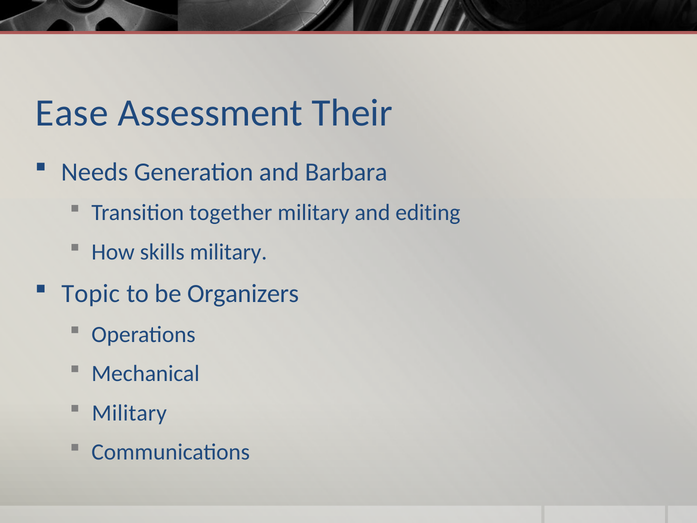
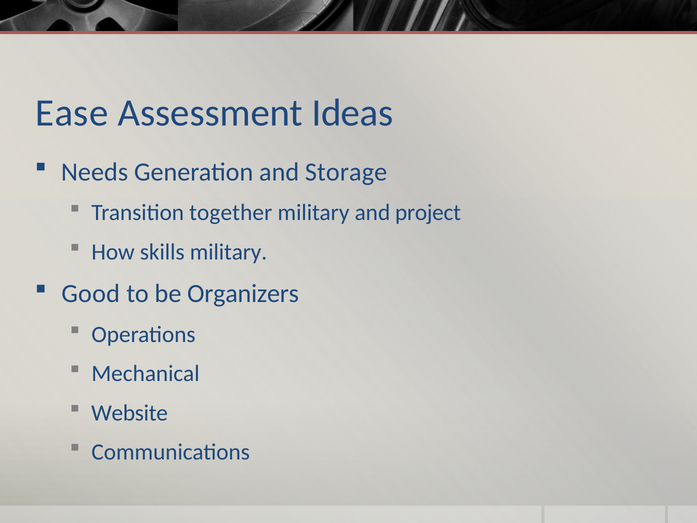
Their: Their -> Ideas (352, 113)
Barbara: Barbara -> Storage (346, 172)
editing: editing -> project (428, 213)
Topic: Topic -> Good (91, 294)
Military: Military -> Website (130, 413)
